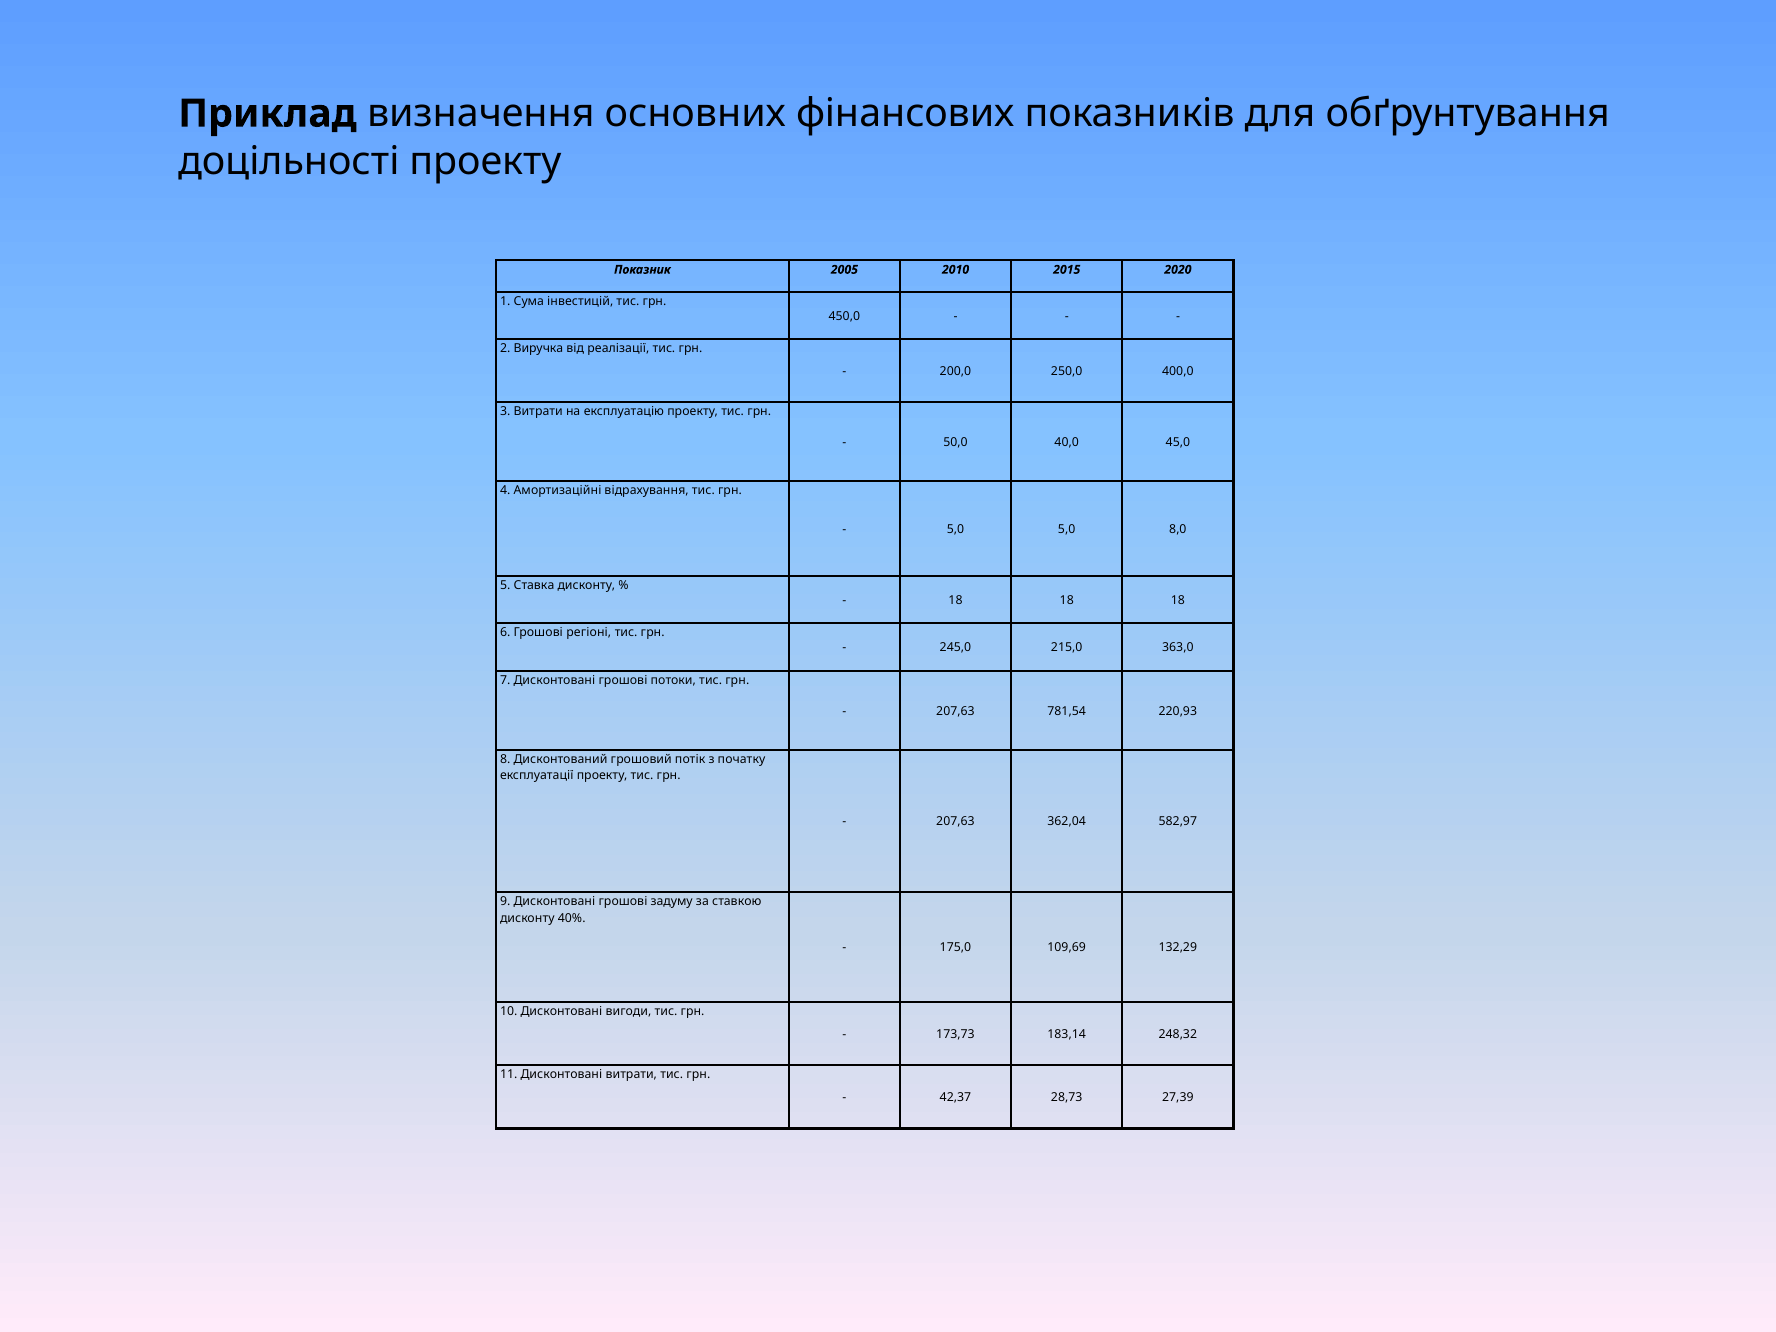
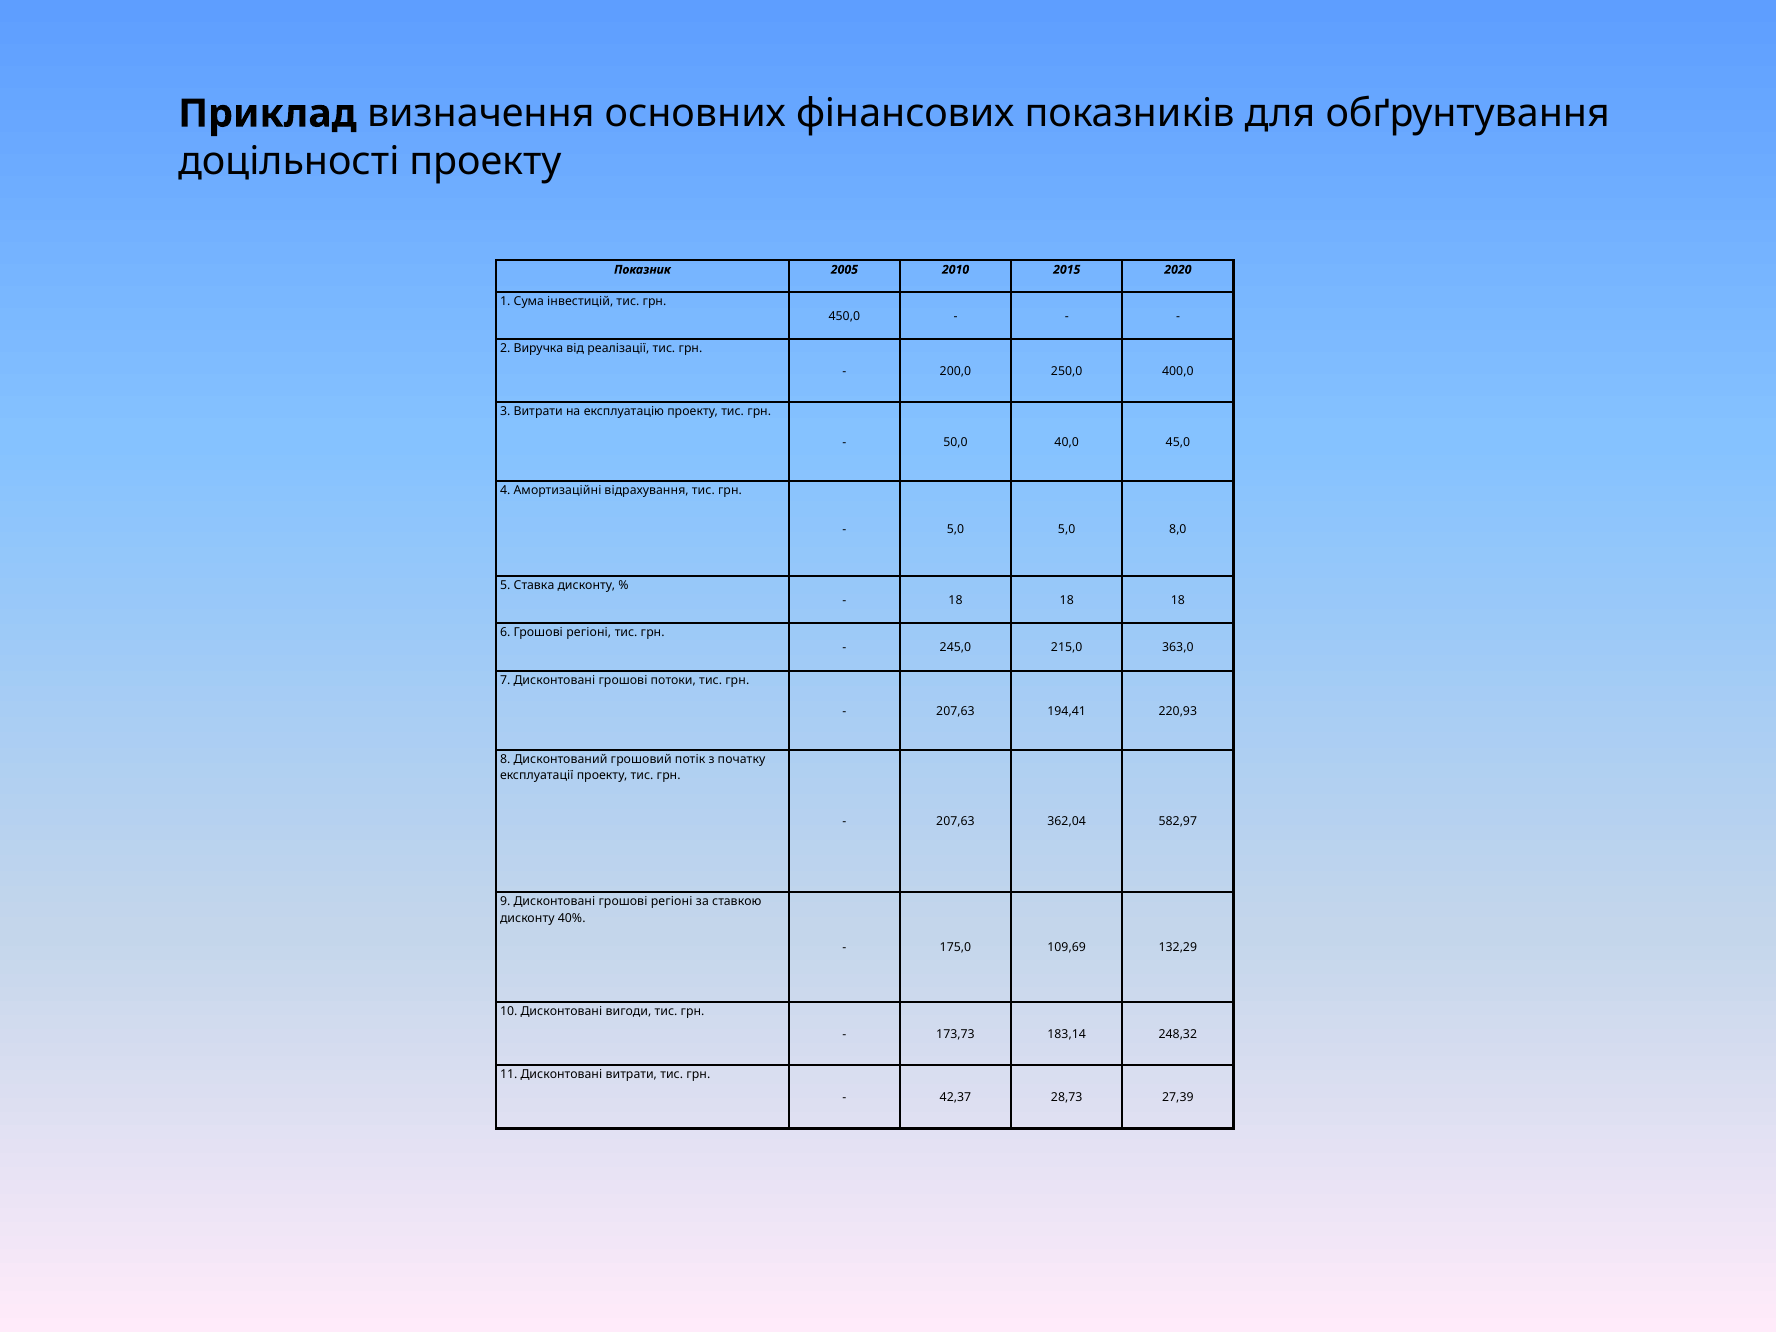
781,54: 781,54 -> 194,41 (1067, 711)
Дисконтовані грошові задуму: задуму -> регіоні (672, 901)
